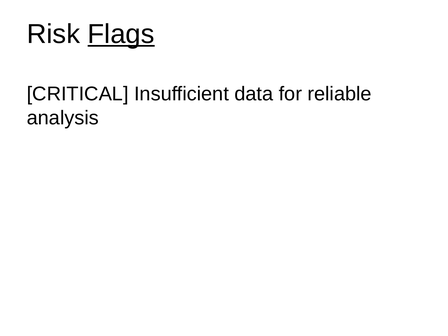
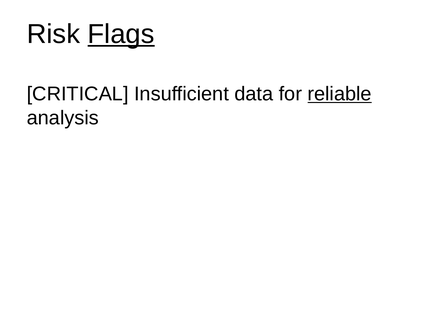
reliable underline: none -> present (340, 94)
